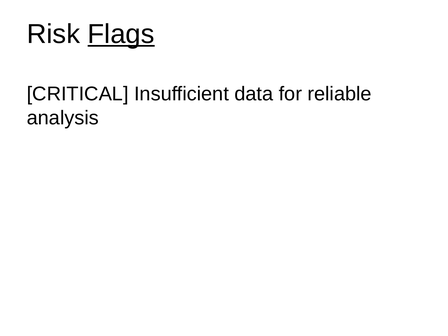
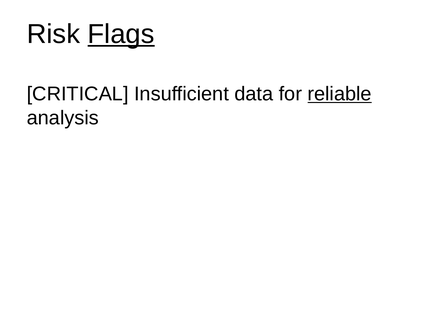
reliable underline: none -> present (340, 94)
